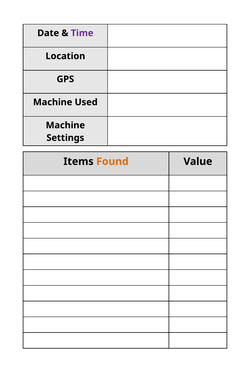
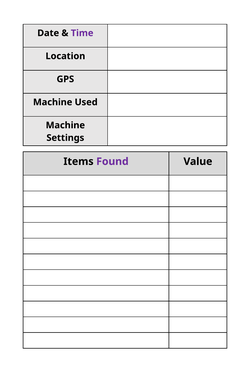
Found colour: orange -> purple (112, 161)
